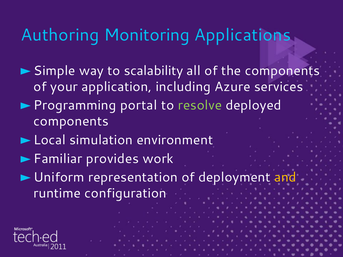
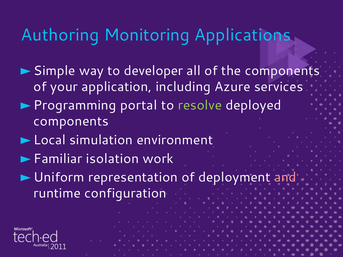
scalability: scalability -> developer (154, 71)
provides: provides -> isolation (113, 159)
and colour: yellow -> pink (285, 177)
